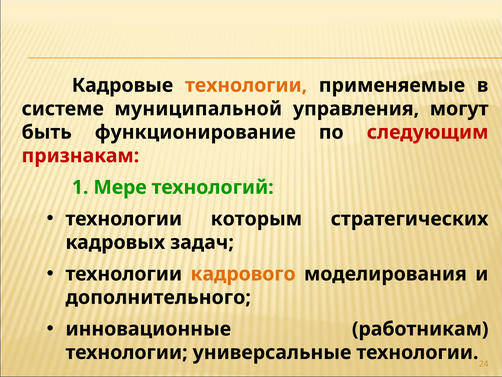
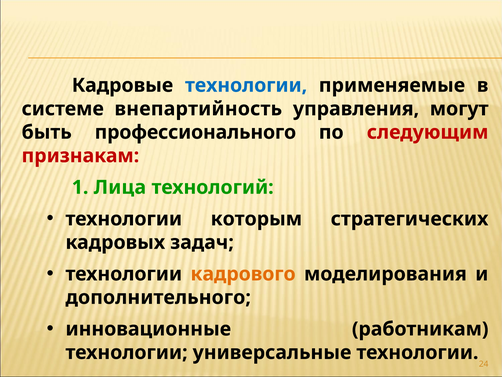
технологии colour: orange -> blue (246, 85)
муниципальной: муниципальной -> внепартийность (198, 109)
функционирование: функционирование -> профессионального (195, 132)
Мере: Мере -> Лица (120, 187)
